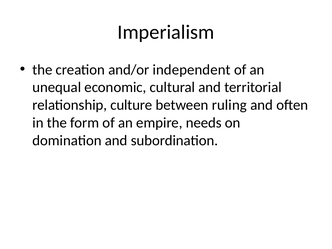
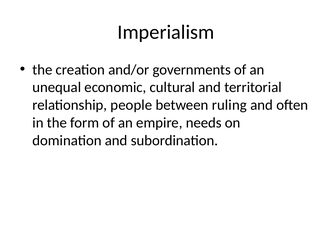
independent: independent -> governments (192, 70)
culture: culture -> people (131, 105)
